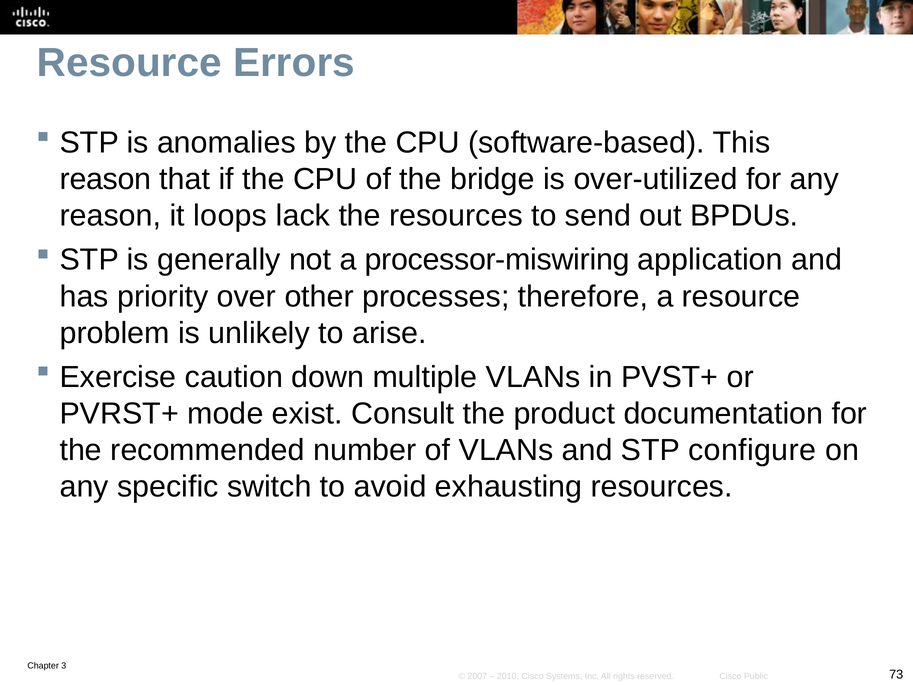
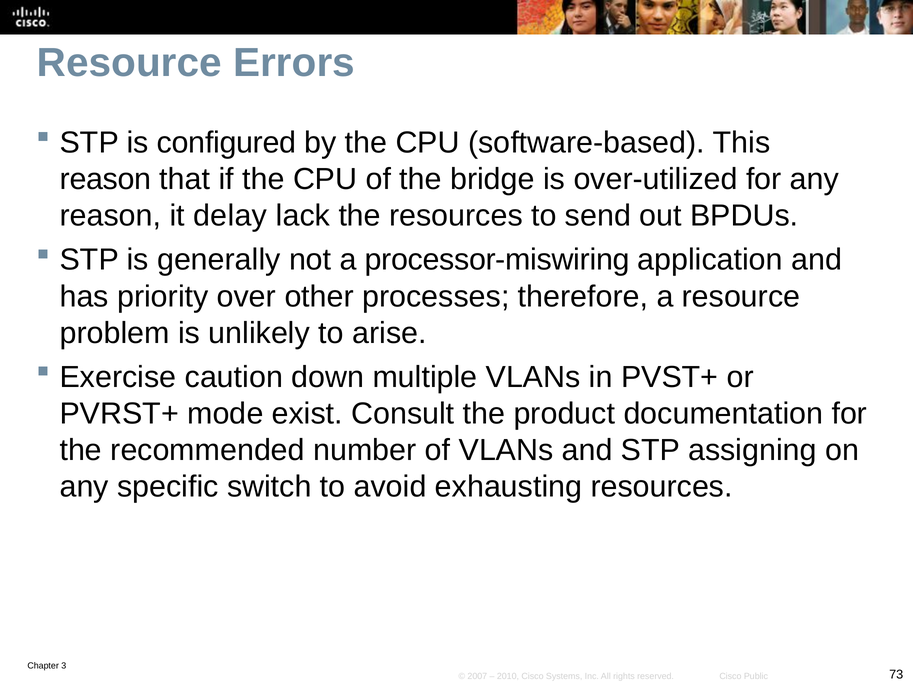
anomalies: anomalies -> configured (227, 143)
loops: loops -> delay (230, 216)
configure: configure -> assigning (752, 450)
